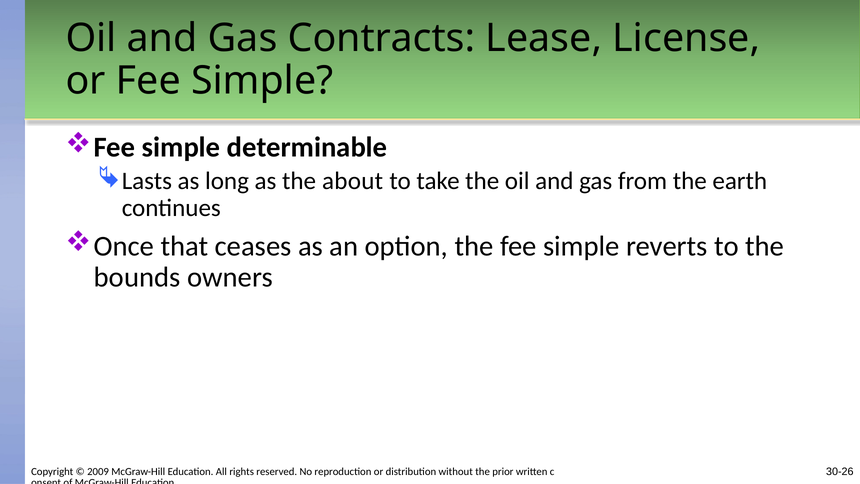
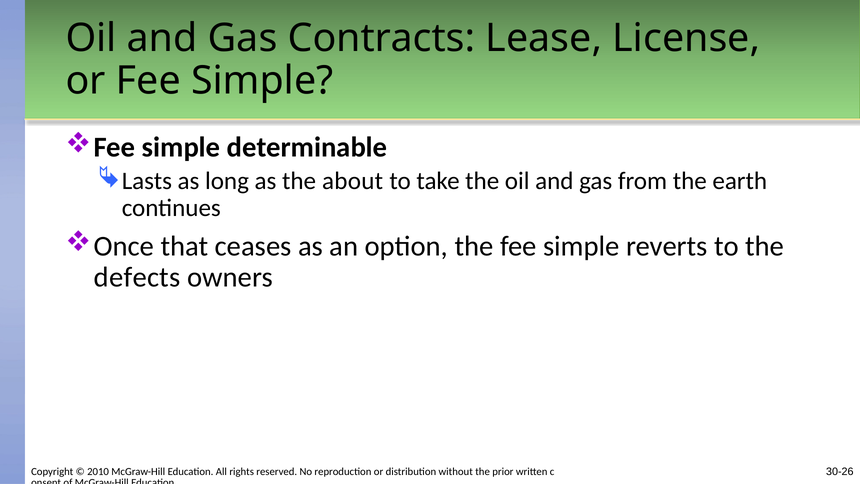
bounds: bounds -> defects (137, 277)
2009: 2009 -> 2010 (98, 471)
